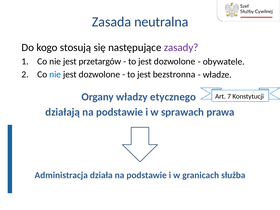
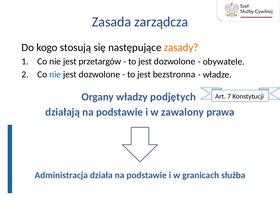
neutralna: neutralna -> zarządcza (161, 22)
zasady colour: purple -> orange (181, 48)
etycznego: etycznego -> podjętych (173, 97)
sprawach: sprawach -> zawalony (183, 112)
